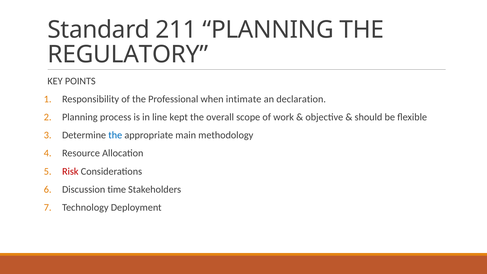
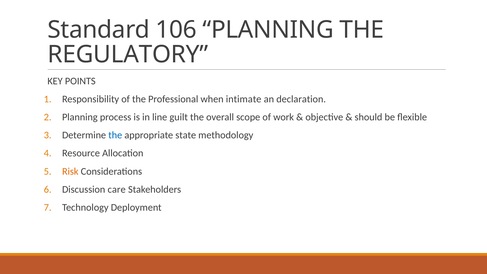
211: 211 -> 106 (176, 30)
kept: kept -> guilt (179, 117)
main: main -> state (186, 135)
Risk colour: red -> orange (70, 171)
time: time -> care (117, 189)
